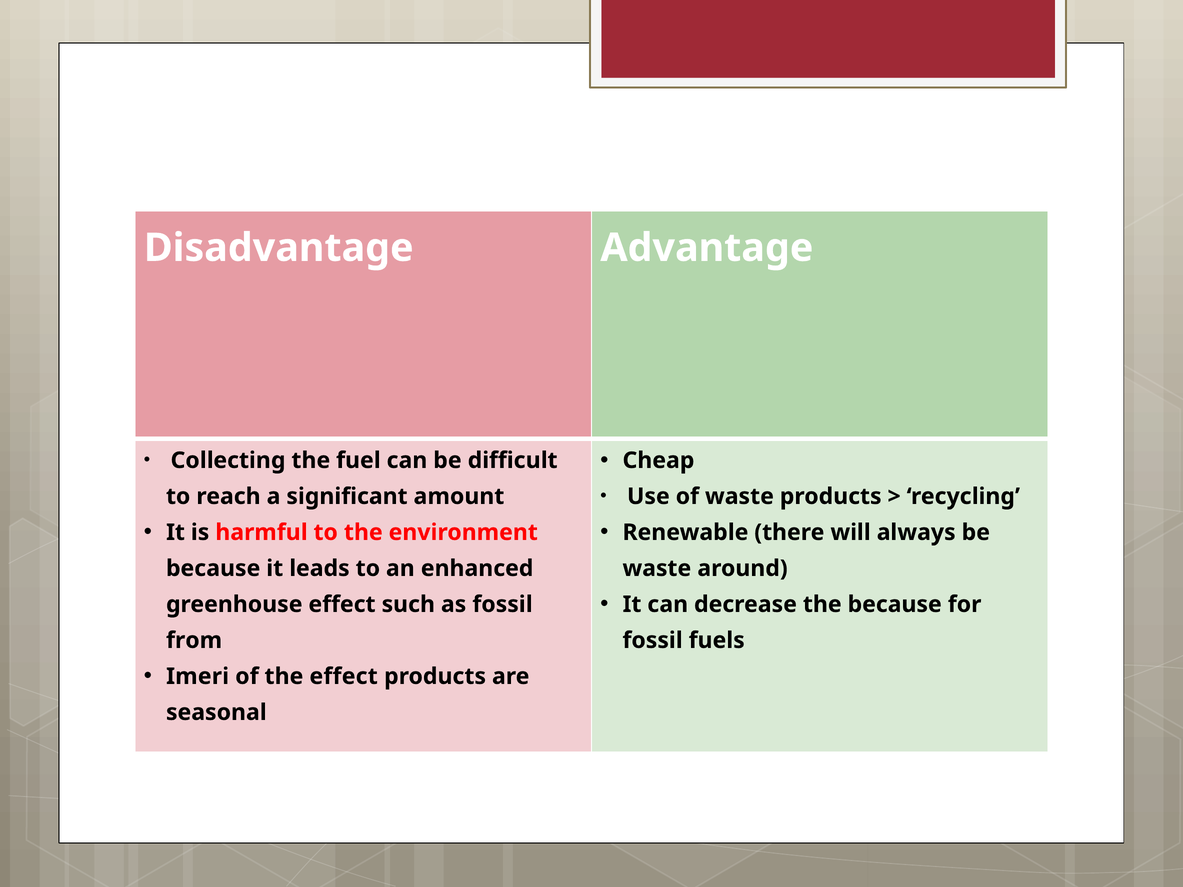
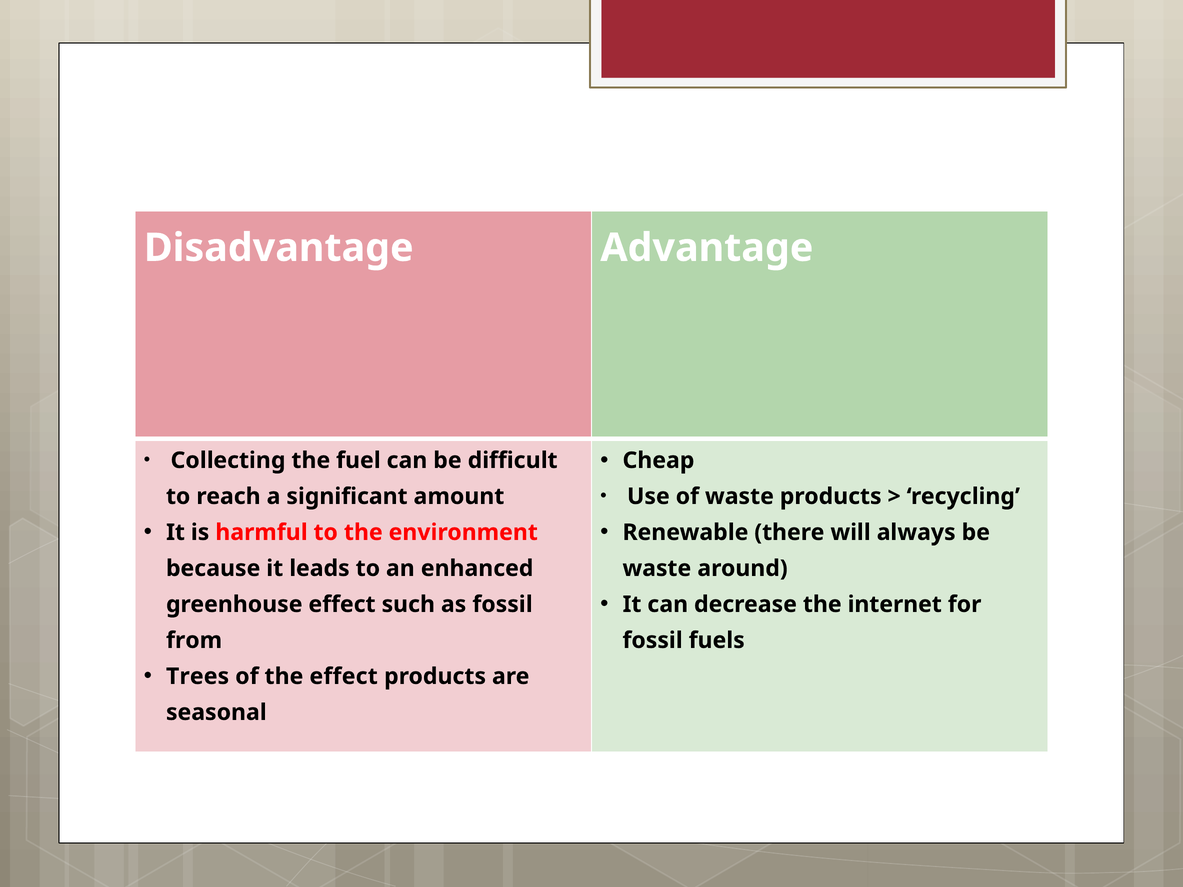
the because: because -> internet (895, 605)
Imeri: Imeri -> Trees (198, 677)
